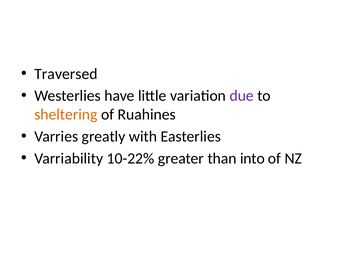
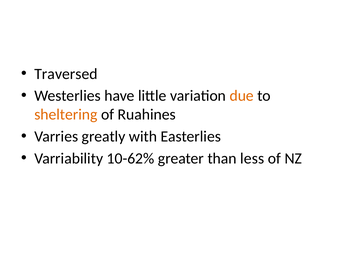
due colour: purple -> orange (242, 96)
10-22%: 10-22% -> 10-62% (130, 158)
into: into -> less (252, 158)
